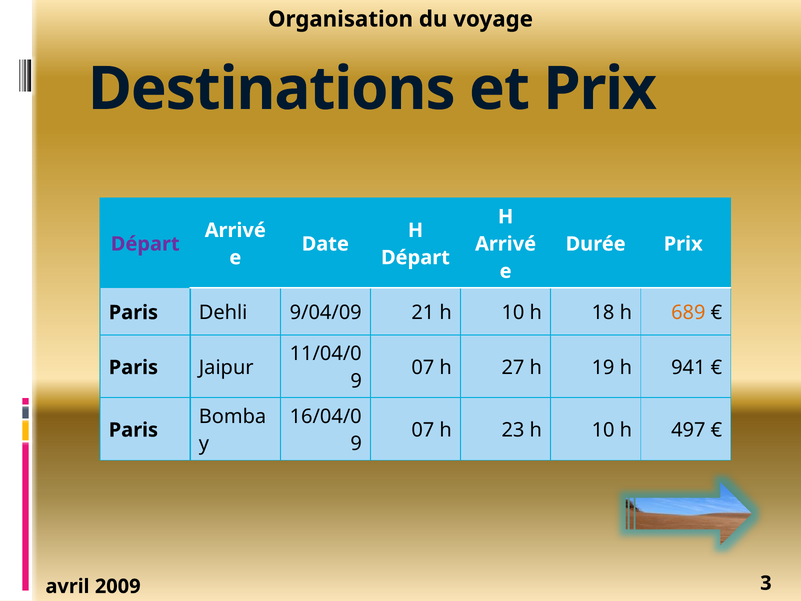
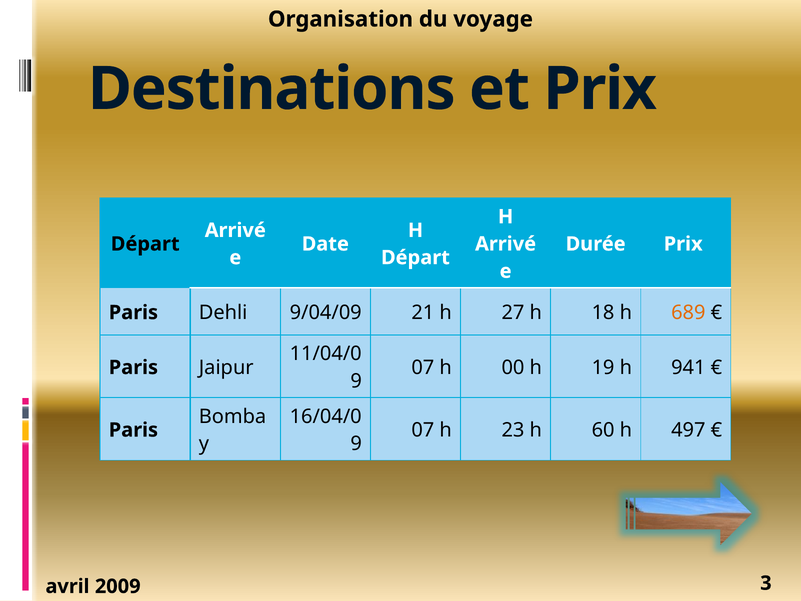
Départ colour: purple -> black (145, 244)
21 h 10: 10 -> 27 (513, 312)
27: 27 -> 00 (513, 367)
23 h 10: 10 -> 60 (603, 430)
